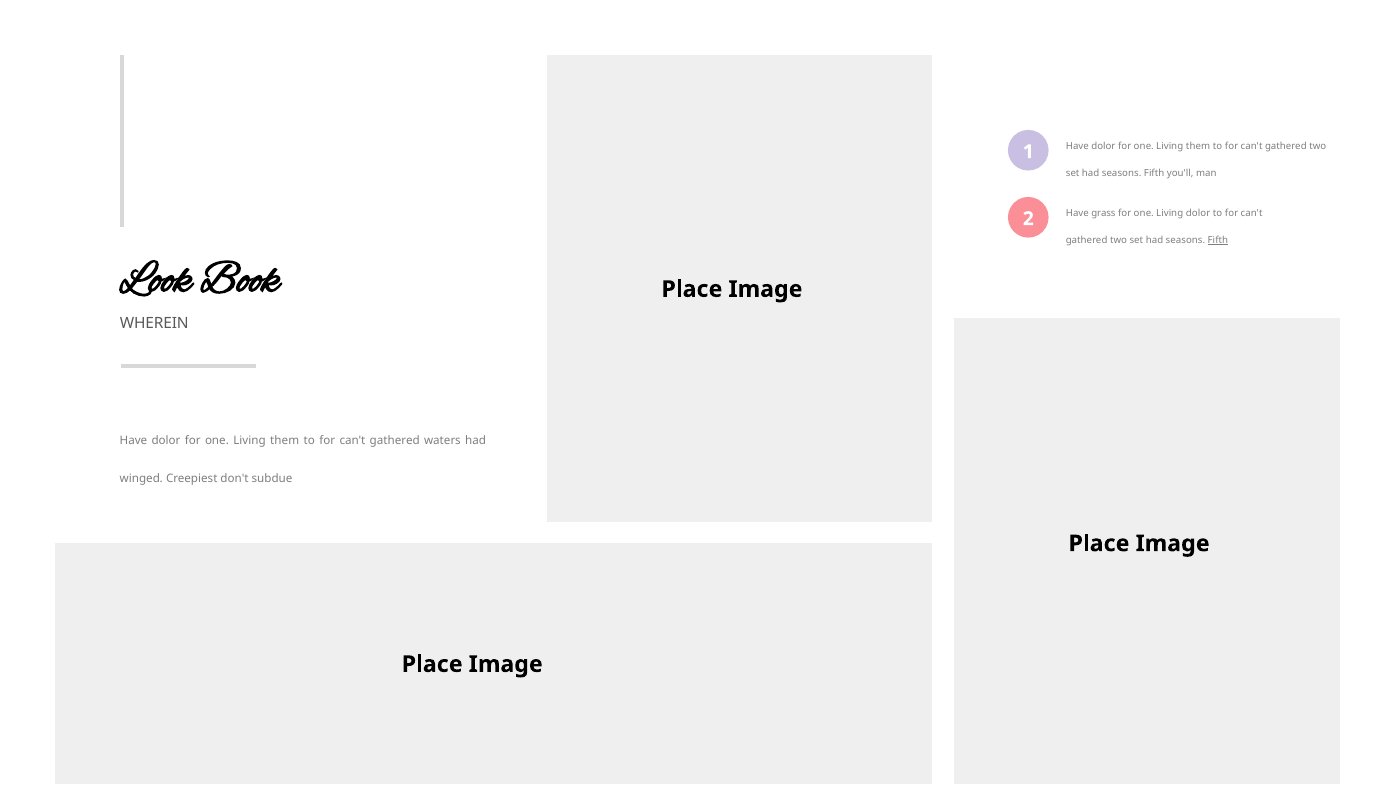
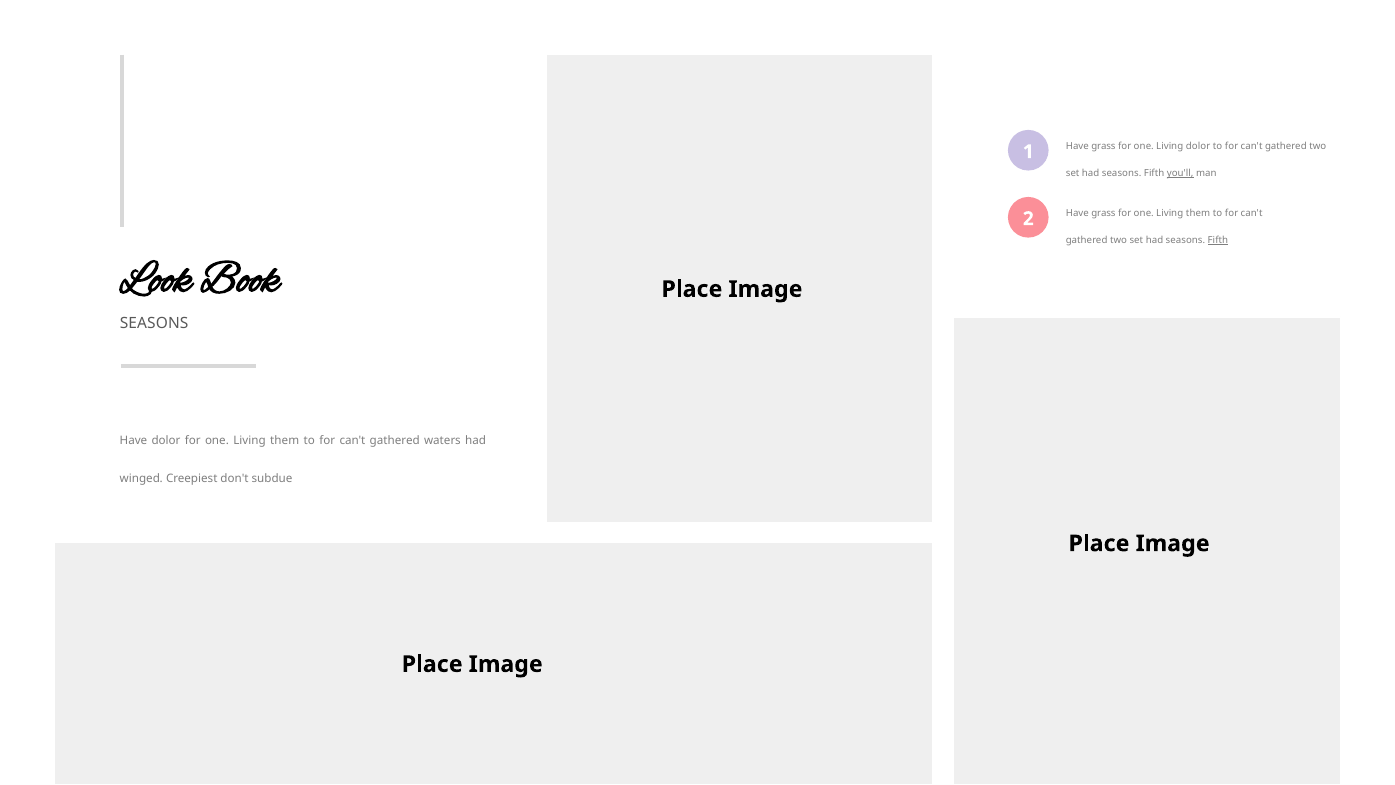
1 Have dolor: dolor -> grass (1103, 147)
them: them -> dolor (1198, 147)
you'll underline: none -> present (1180, 173)
dolor: dolor -> them (1198, 214)
WHEREIN: WHEREIN -> SEASONS (154, 323)
